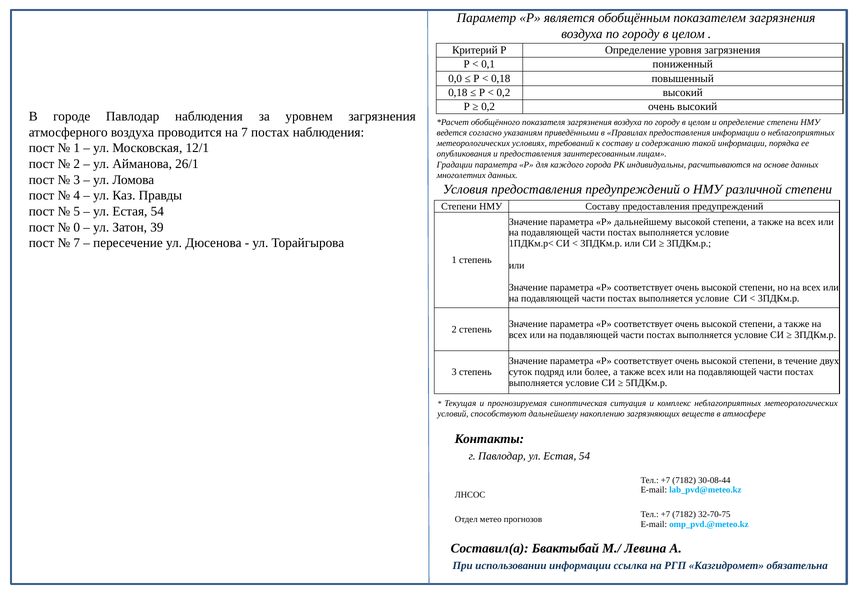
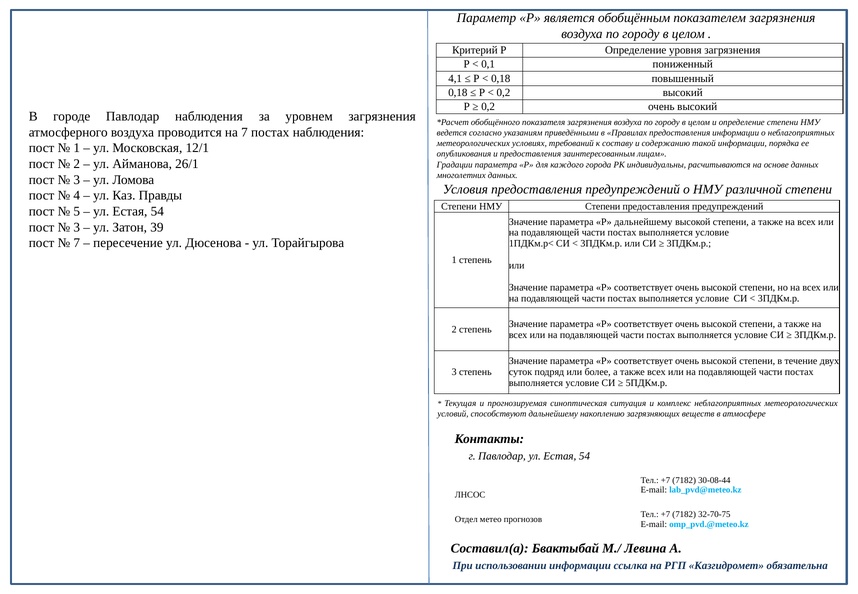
0,0: 0,0 -> 4,1 (455, 78)
НМУ Составу: Составу -> Степени (603, 207)
0: 0 -> 3 (77, 227)
